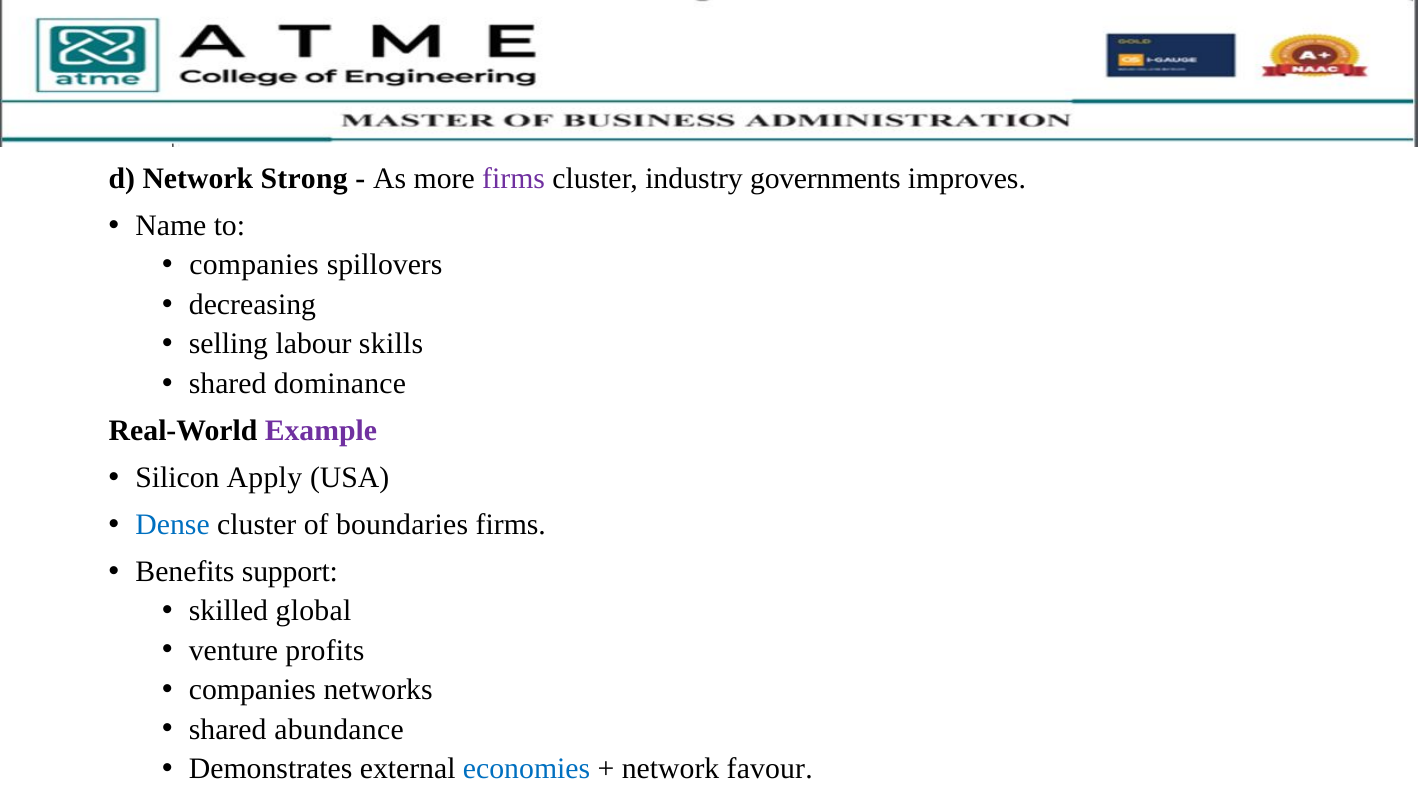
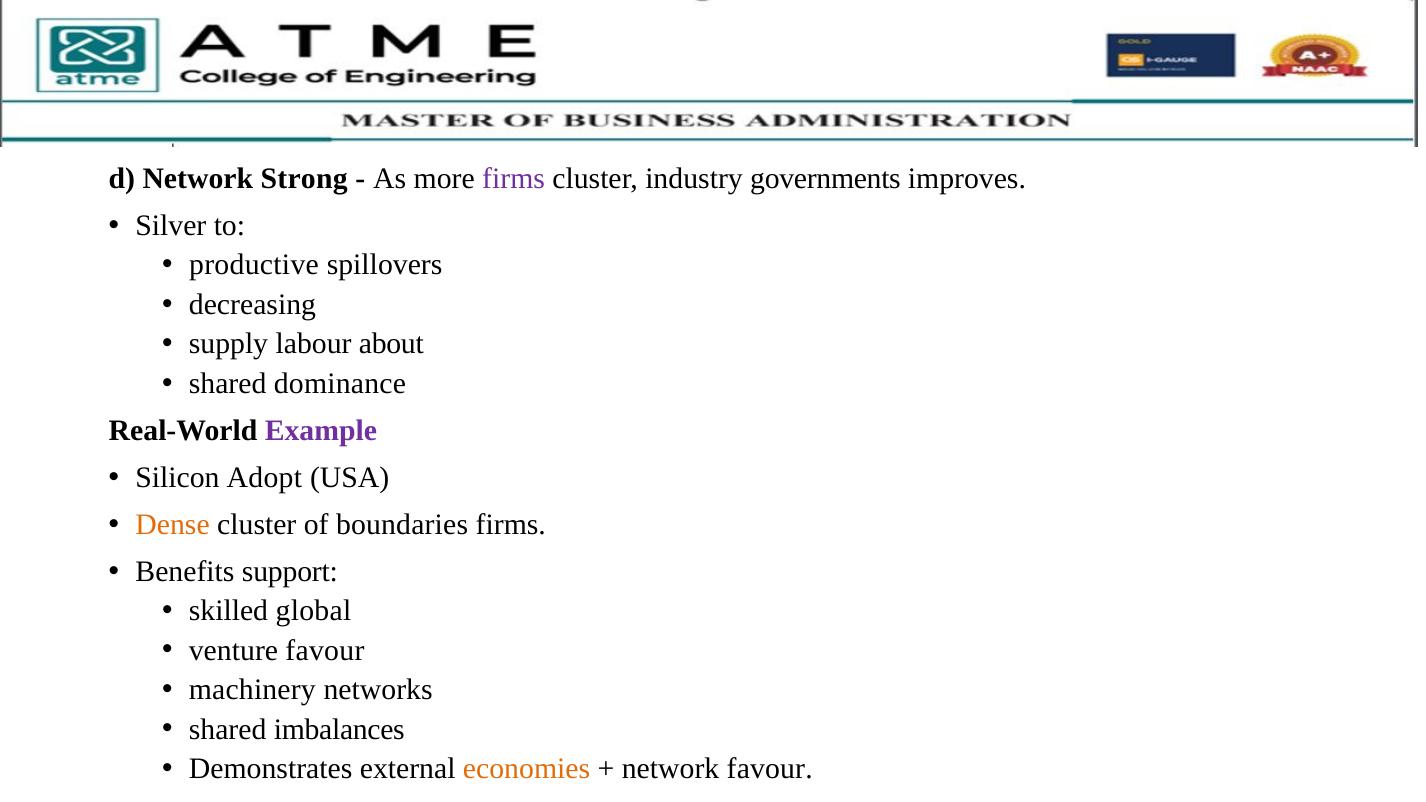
Name: Name -> Silver (171, 226)
companies: companies -> productive (254, 265)
selling: selling -> supply (229, 344)
skills: skills -> about (391, 344)
Apply: Apply -> Adopt (264, 478)
Dense colour: blue -> orange (173, 525)
venture profits: profits -> favour (325, 650)
companies: companies -> machinery (252, 690)
abundance: abundance -> imbalances (339, 729)
economies colour: blue -> orange (527, 769)
